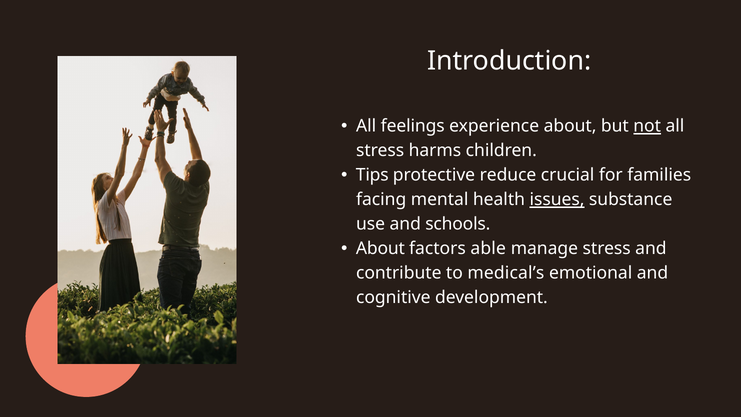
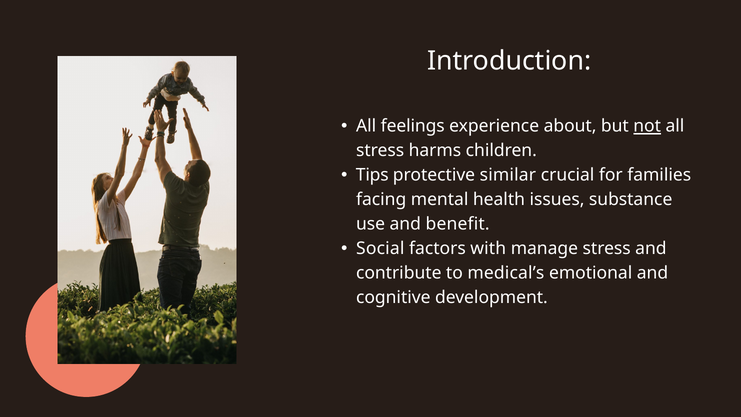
reduce: reduce -> similar (508, 175)
issues underline: present -> none (557, 200)
schools: schools -> benefit (458, 224)
About: About -> Social (380, 249)
able: able -> with (488, 249)
